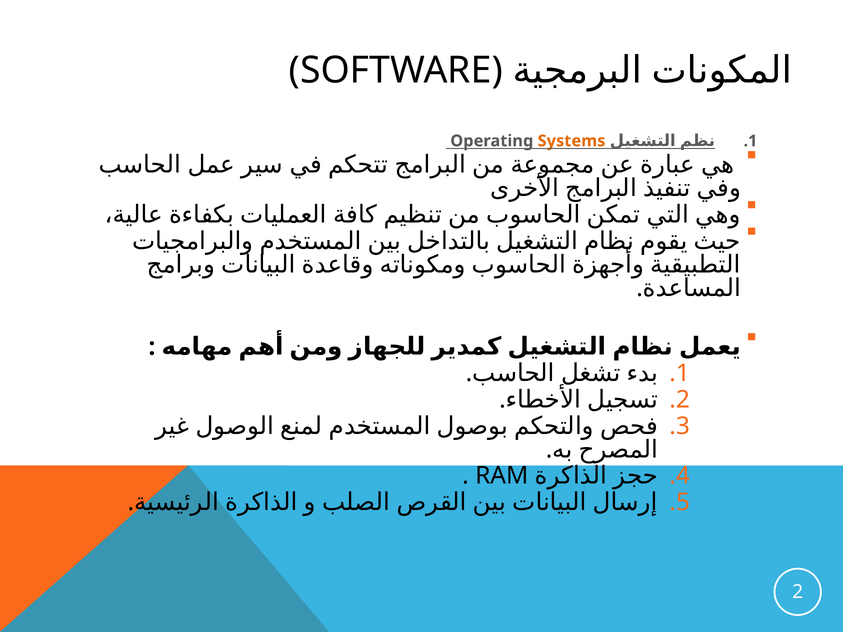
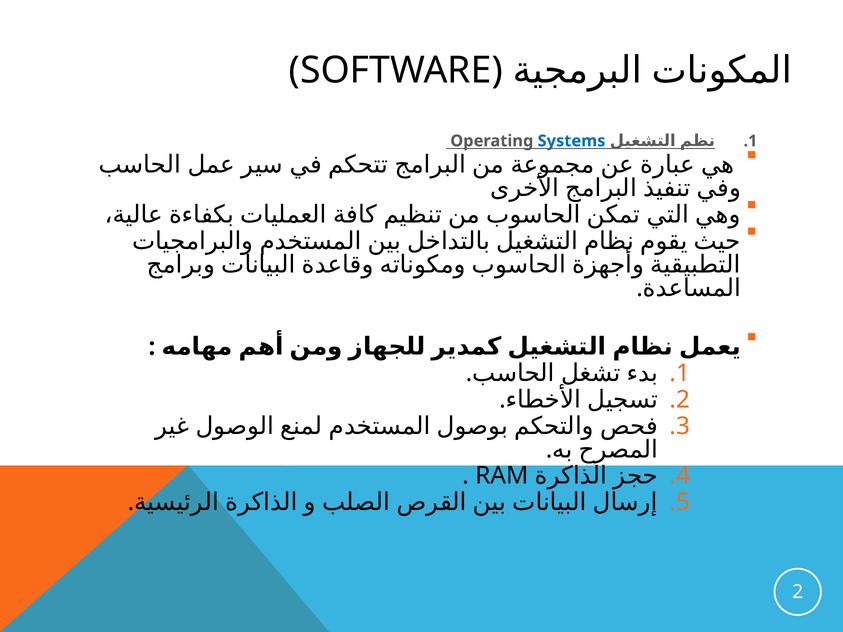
Systems colour: orange -> blue (572, 141)
